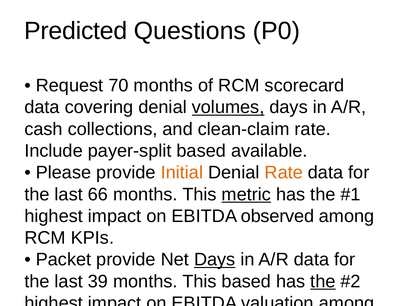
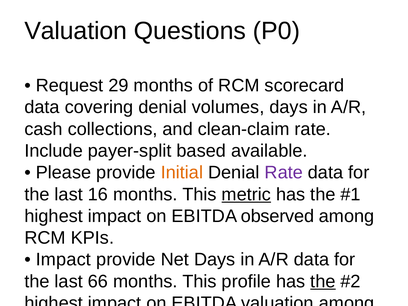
Predicted: Predicted -> Valuation (76, 31)
70: 70 -> 29 (118, 86)
volumes underline: present -> none (228, 107)
Rate colour: orange -> purple (284, 173)
66: 66 -> 16 (98, 194)
Packet: Packet -> Impact (63, 260)
Days underline: present -> none (215, 260)
39: 39 -> 66 (98, 281)
This based: based -> profile (246, 281)
